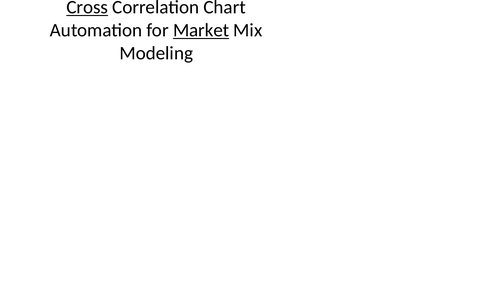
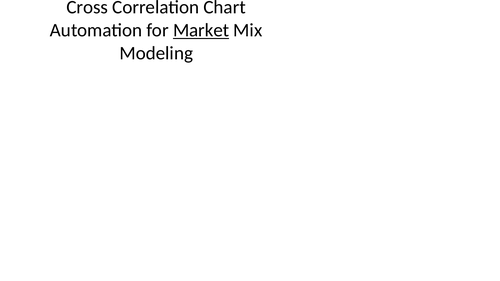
Cross underline: present -> none (87, 7)
